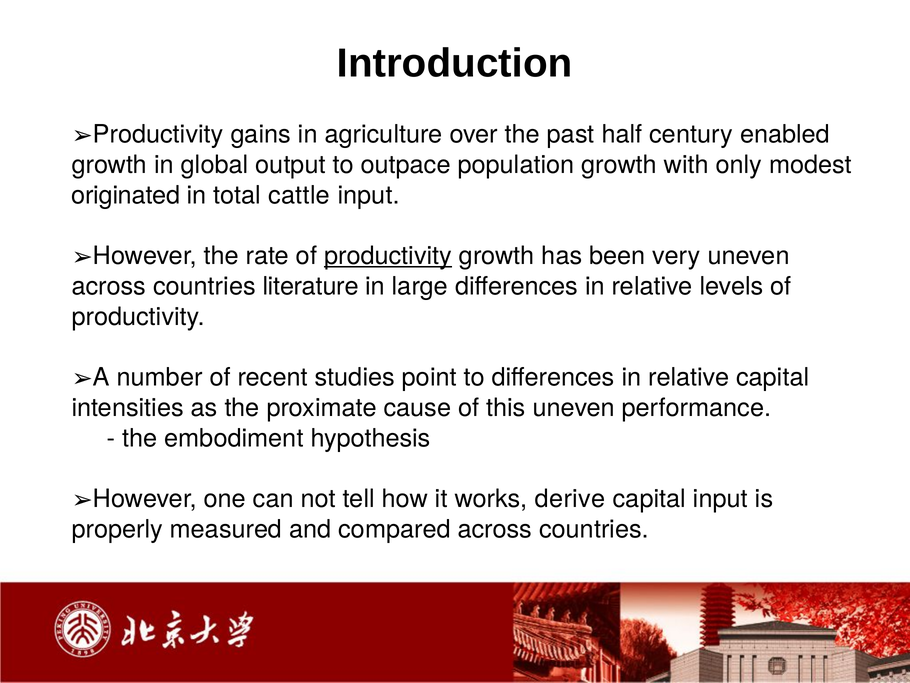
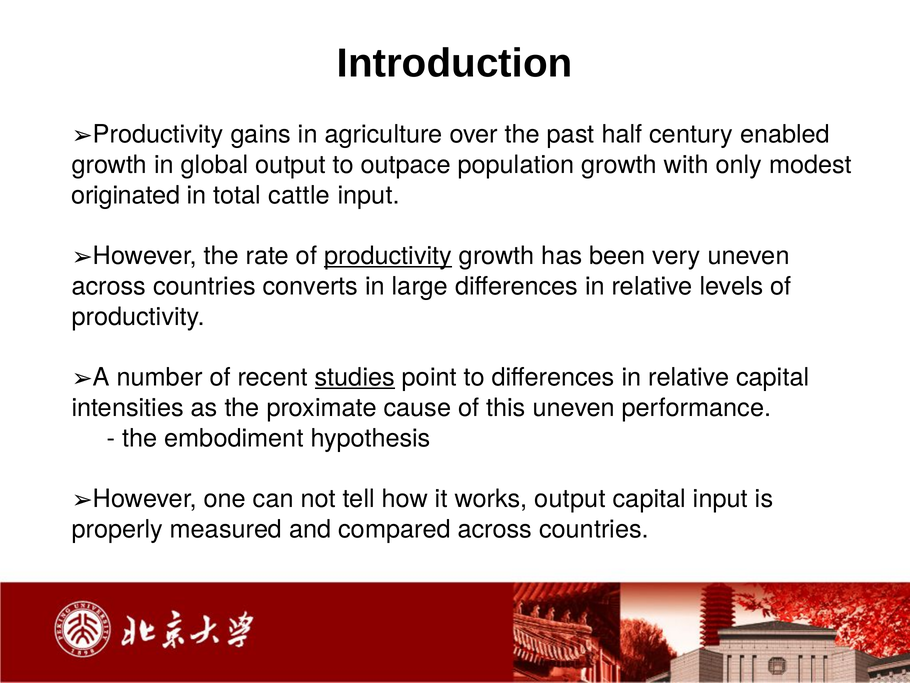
literature: literature -> converts (310, 286)
studies underline: none -> present (355, 377)
works derive: derive -> output (570, 499)
